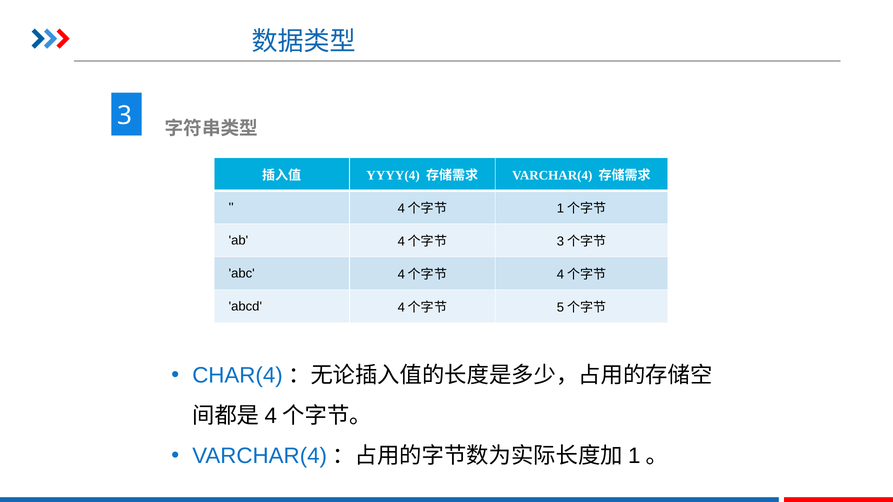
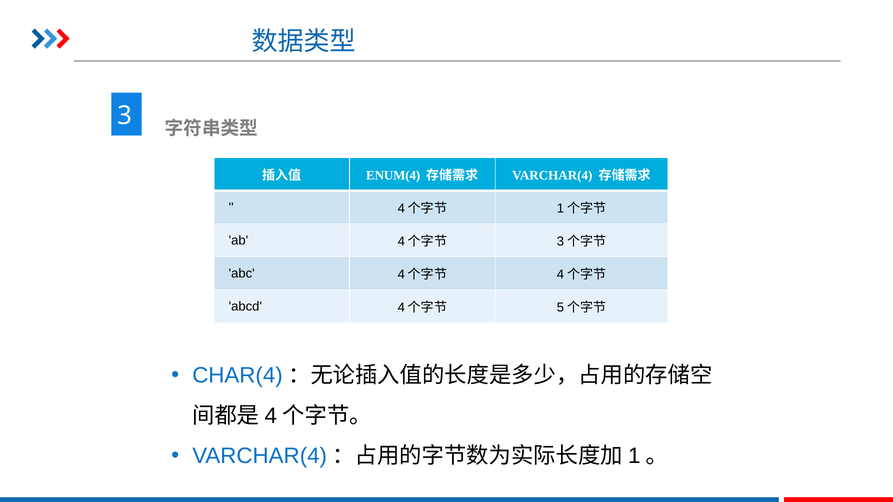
YYYY(4: YYYY(4 -> ENUM(4 (393, 176)
